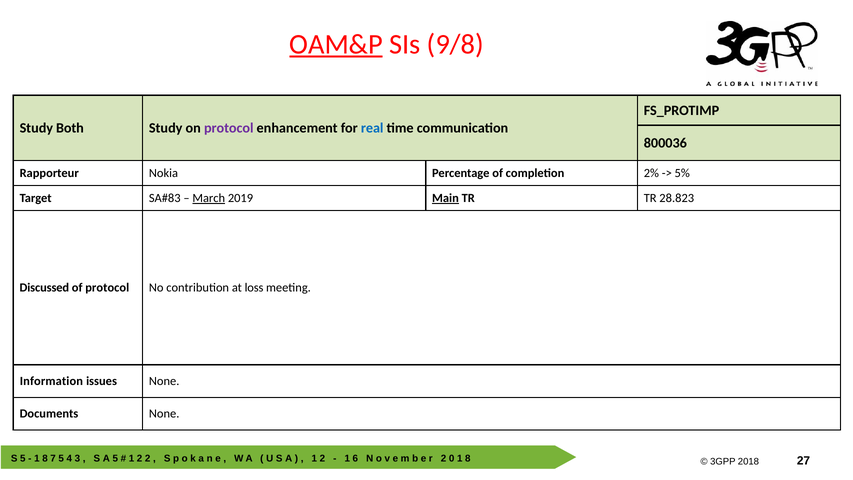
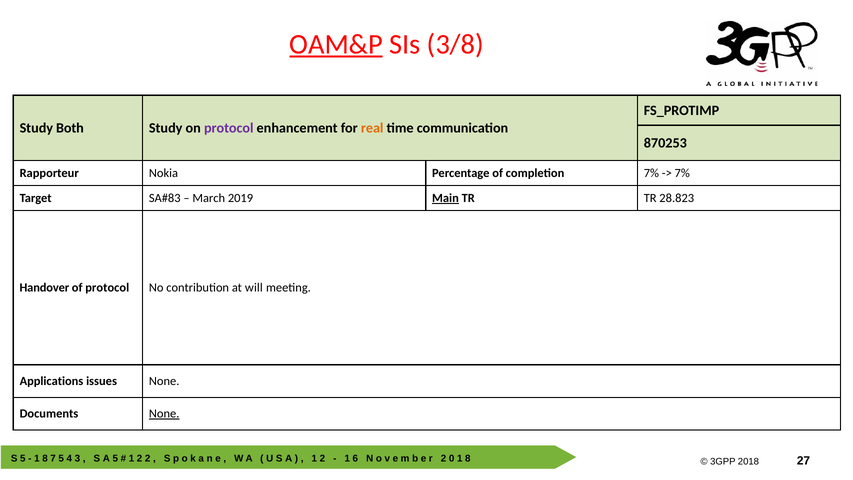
9/8: 9/8 -> 3/8 (455, 44)
real colour: blue -> orange (372, 128)
800036: 800036 -> 870253 (665, 143)
completion 2%: 2% -> 7% (651, 173)
5%: 5% -> 7% (682, 173)
March underline: present -> none (209, 198)
Discussed: Discussed -> Handover (44, 288)
loss: loss -> will (254, 288)
Information: Information -> Applications (51, 381)
None underline: none -> present (164, 414)
